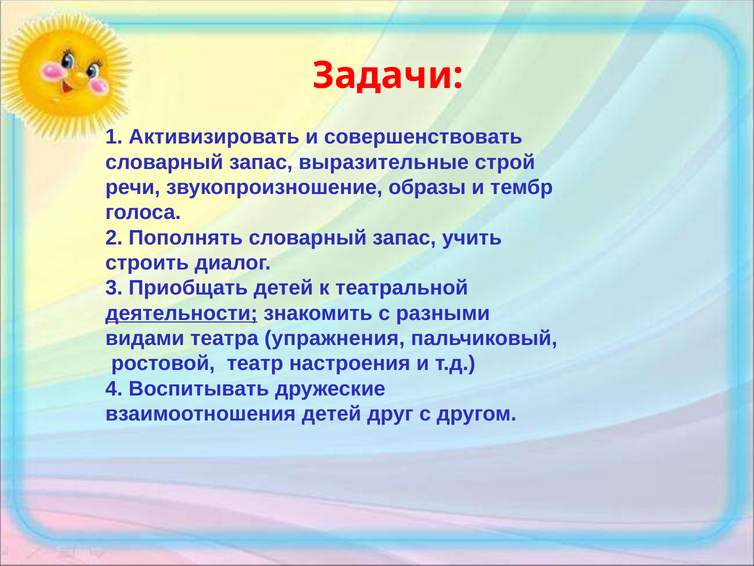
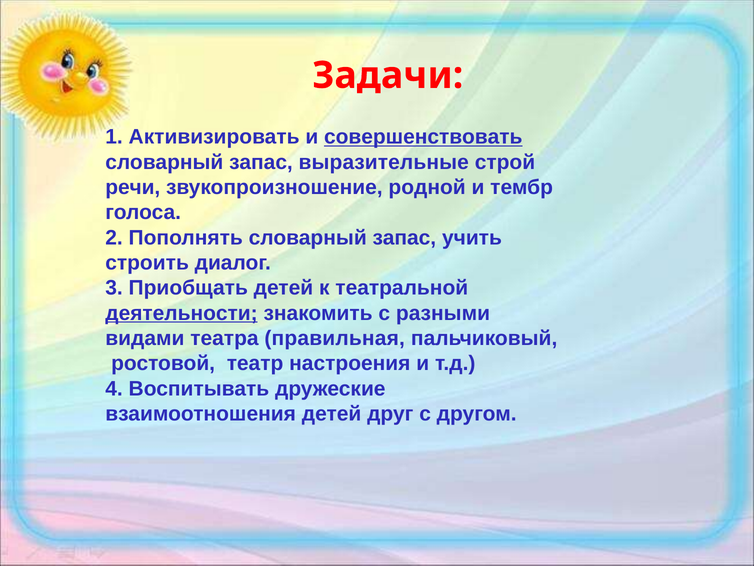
совершенствовать underline: none -> present (423, 137)
образы: образы -> родной (427, 187)
упражнения: упражнения -> правильная (335, 338)
